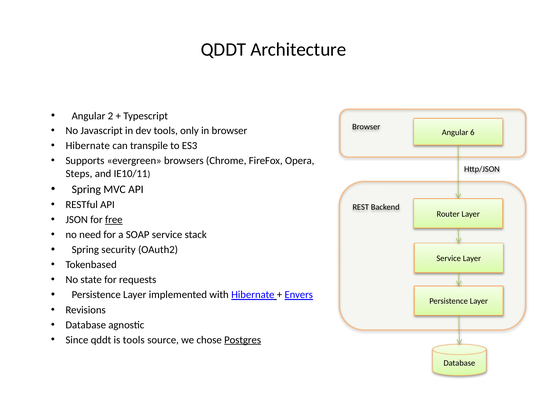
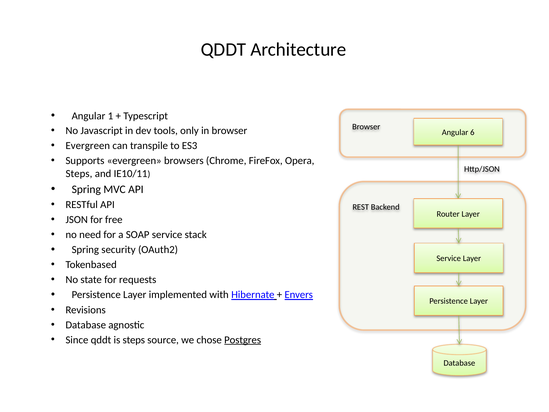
2: 2 -> 1 (110, 116)
Hibernate: Hibernate -> Evergreen (88, 146)
free underline: present -> none (114, 220)
is tools: tools -> steps (134, 340)
